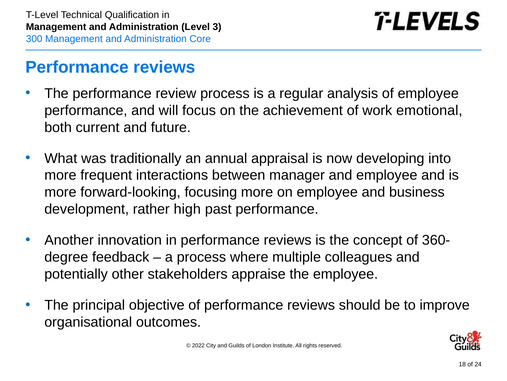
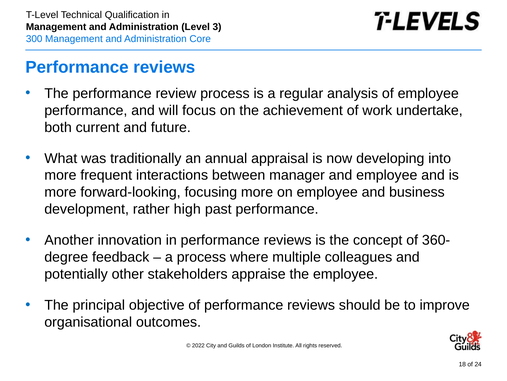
emotional: emotional -> undertake (429, 110)
